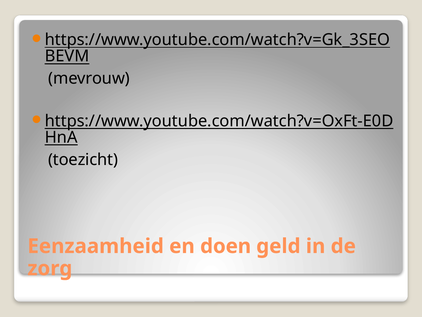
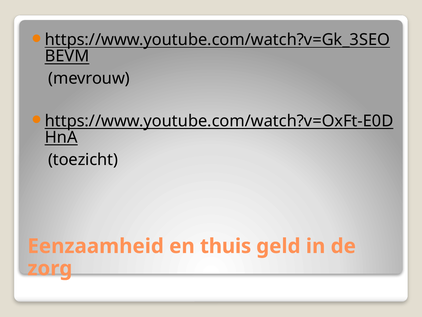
doen: doen -> thuis (226, 246)
